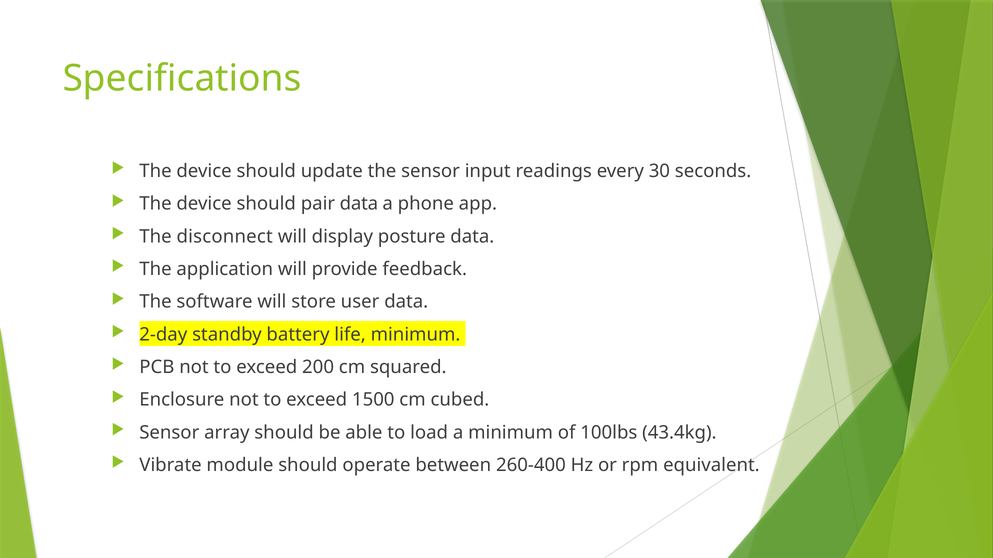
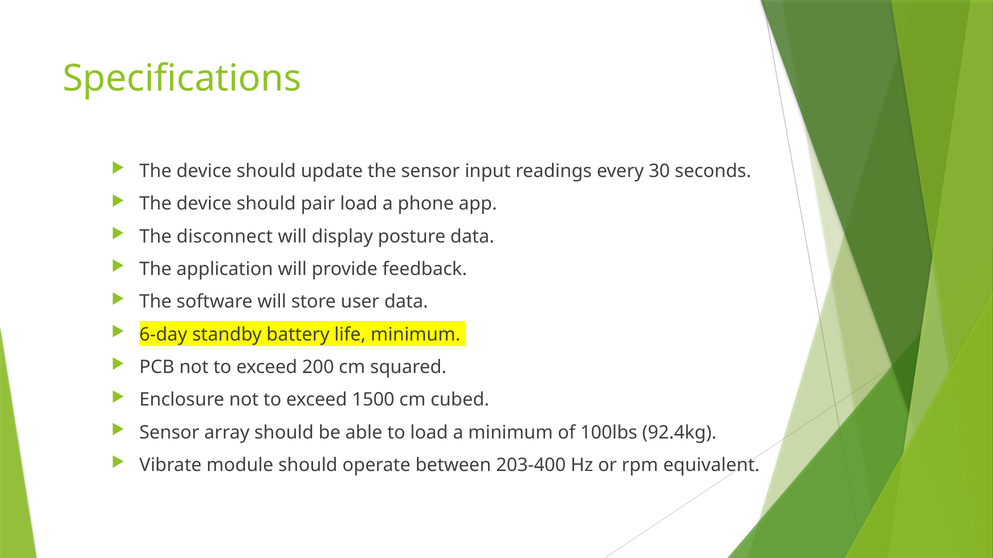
pair data: data -> load (359, 204)
2-day: 2-day -> 6-day (163, 335)
43.4kg: 43.4kg -> 92.4kg (679, 433)
260-400: 260-400 -> 203-400 (531, 466)
